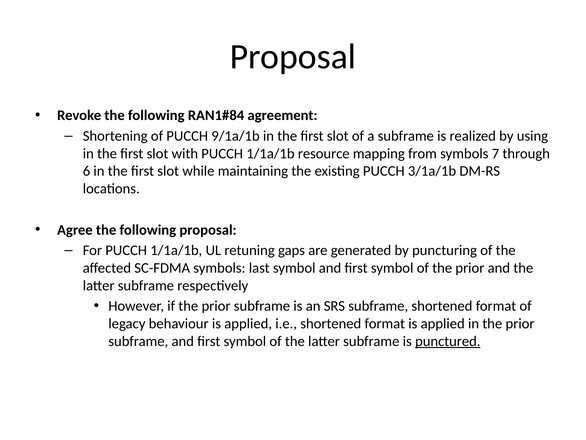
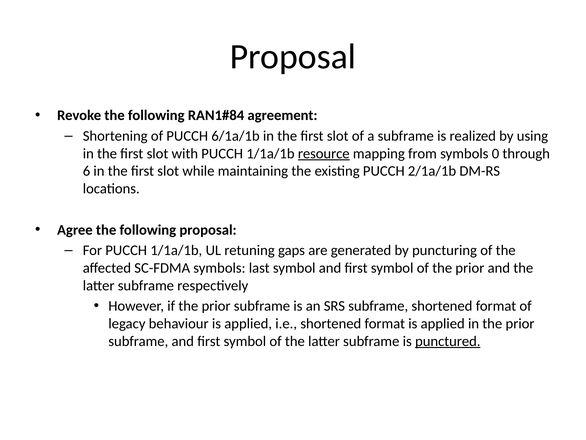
9/1a/1b: 9/1a/1b -> 6/1a/1b (235, 136)
resource underline: none -> present (324, 153)
7: 7 -> 0 (495, 153)
3/1a/1b: 3/1a/1b -> 2/1a/1b (432, 171)
